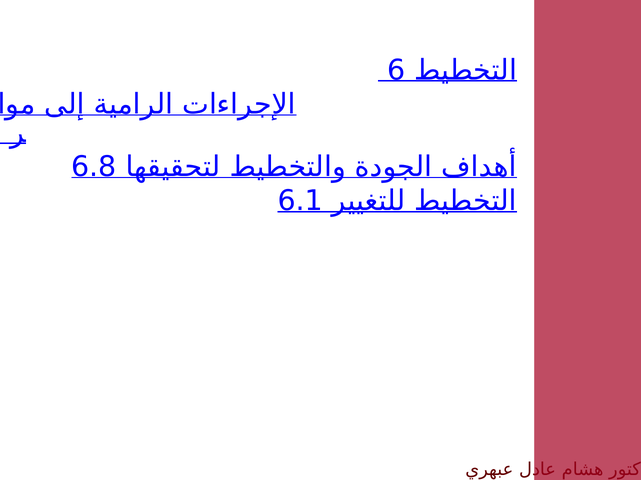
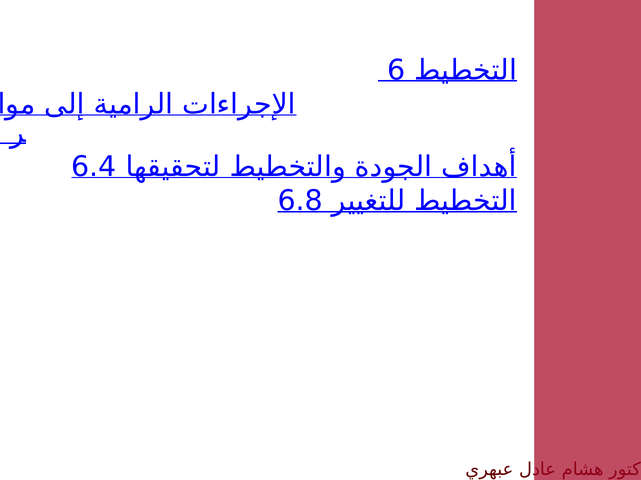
6.8: 6.8 -> 6.4 (94, 167)
6.1: 6.1 -> 6.8 (300, 201)
